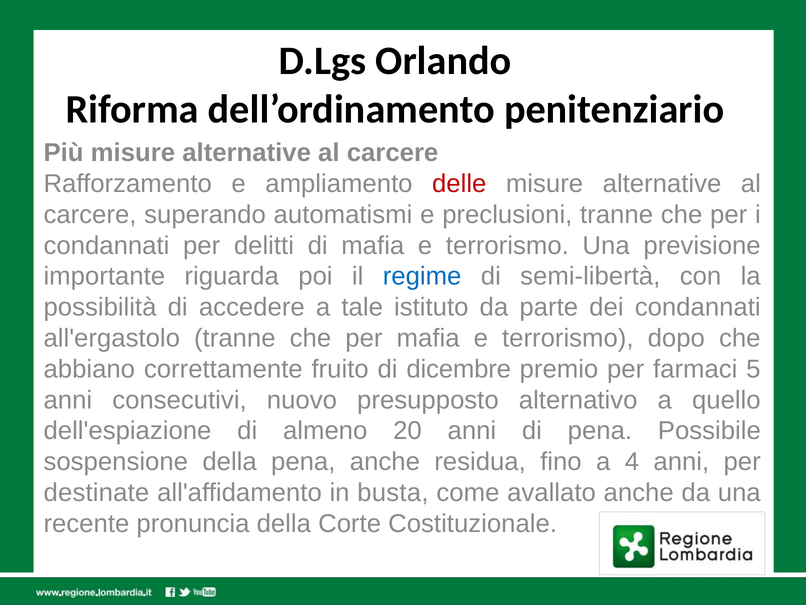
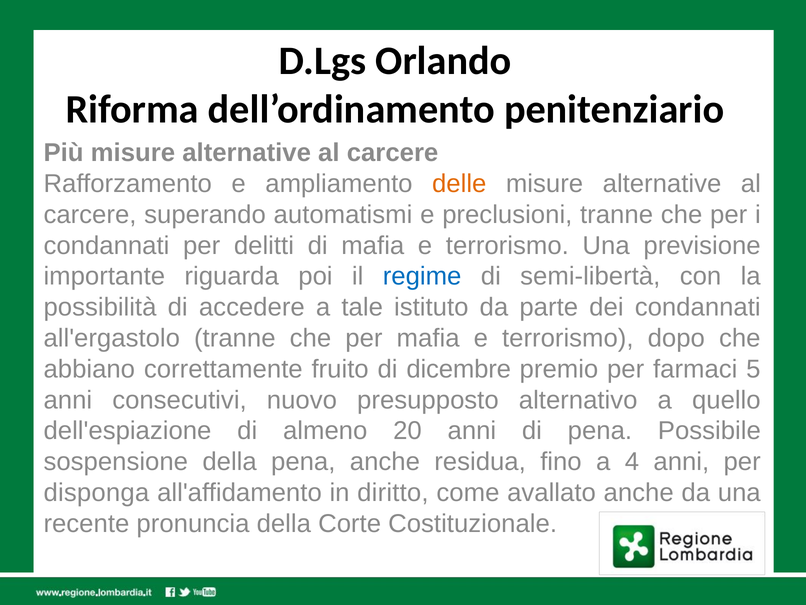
delle colour: red -> orange (459, 184)
destinate: destinate -> disponga (96, 492)
busta: busta -> diritto (393, 492)
